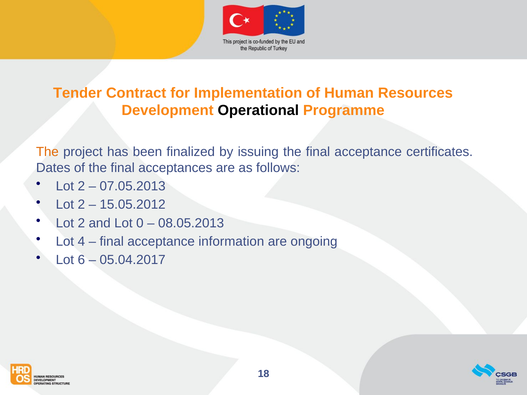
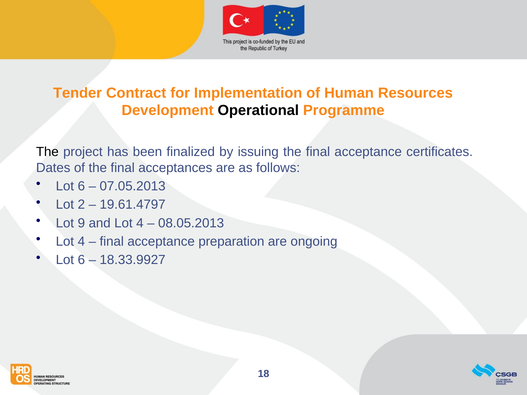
The colour: orange -> black (47, 152)
2: 2 -> 6 (81, 186)
15.05.2012: 15.05.2012 -> 19.61.4797 (133, 205)
2: 2 -> 9 (81, 223)
and Lot 0: 0 -> 4 (140, 223)
information: information -> preparation (231, 242)
05.04.2017: 05.04.2017 -> 18.33.9927 (133, 260)
